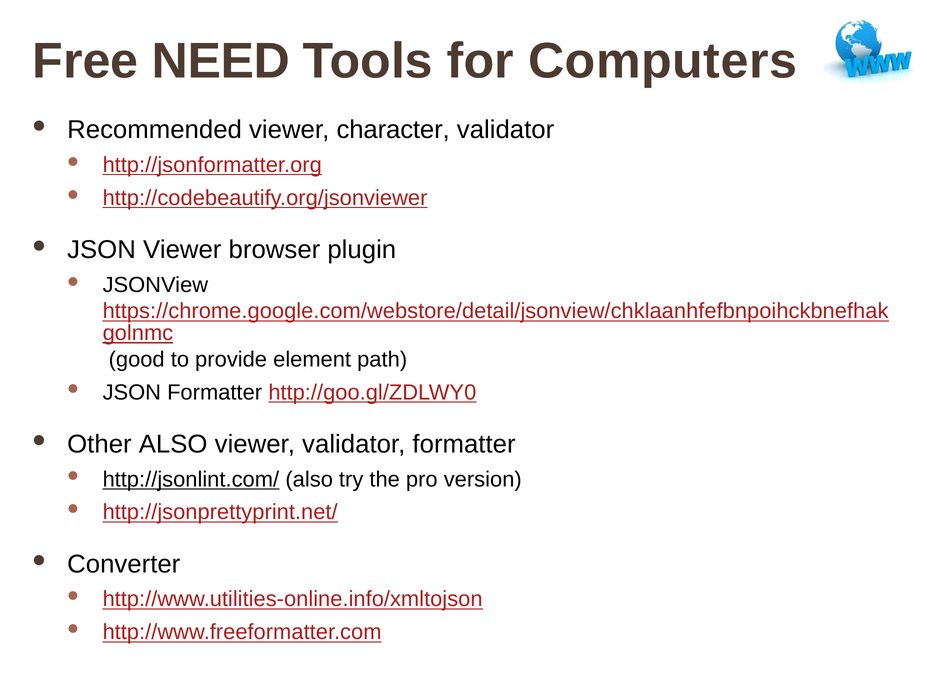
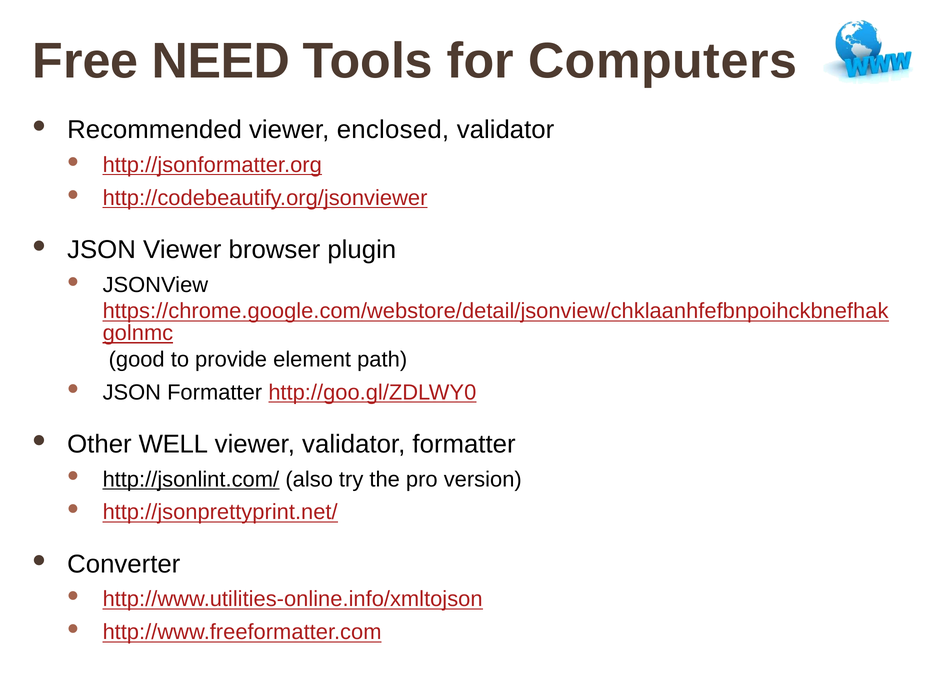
character: character -> enclosed (393, 130)
Other ALSO: ALSO -> WELL (173, 444)
